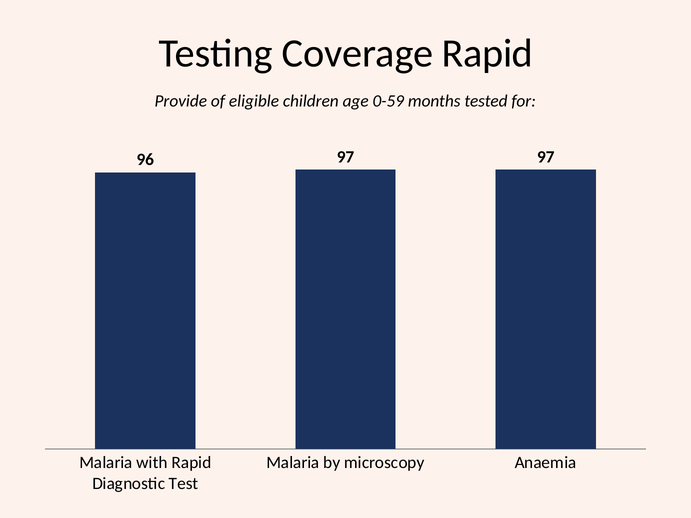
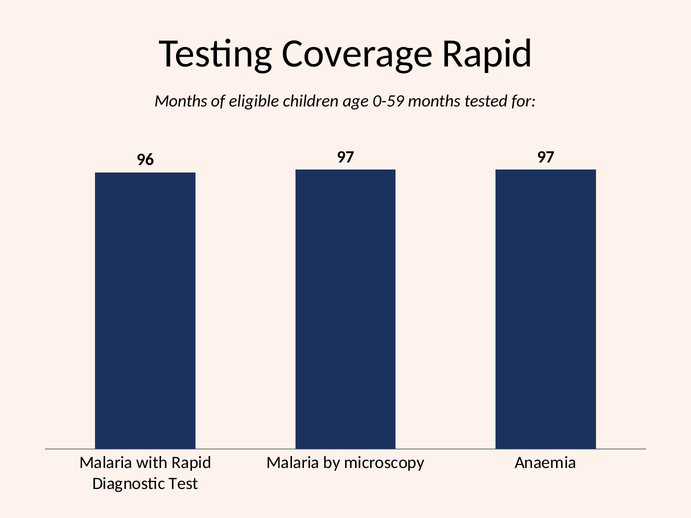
Provide: Provide -> Months (181, 101)
